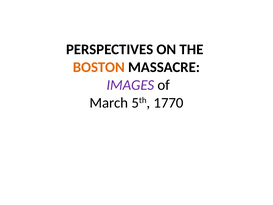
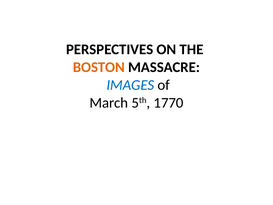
IMAGES colour: purple -> blue (130, 85)
